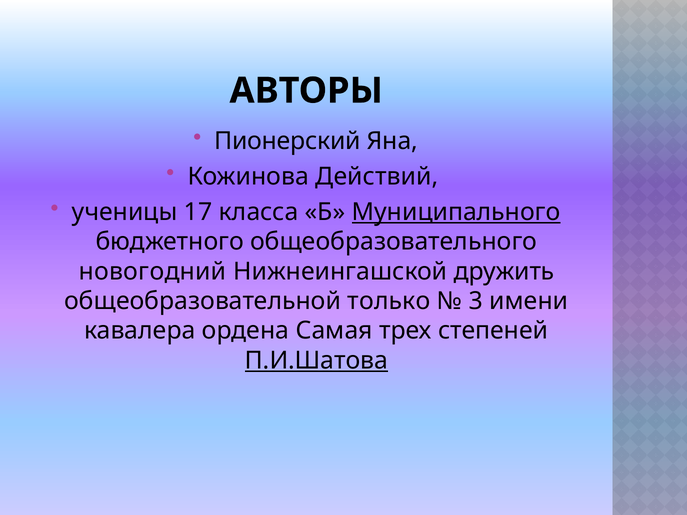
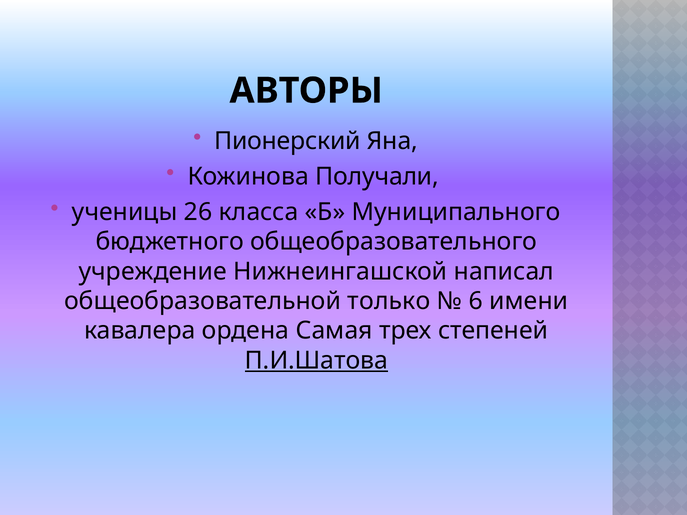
Действий: Действий -> Получали (377, 176)
17: 17 -> 26 (198, 212)
Муниципального underline: present -> none (456, 212)
новогодний: новогодний -> учреждение (153, 271)
дружить: дружить -> написал (504, 271)
3: 3 -> 6 (476, 301)
